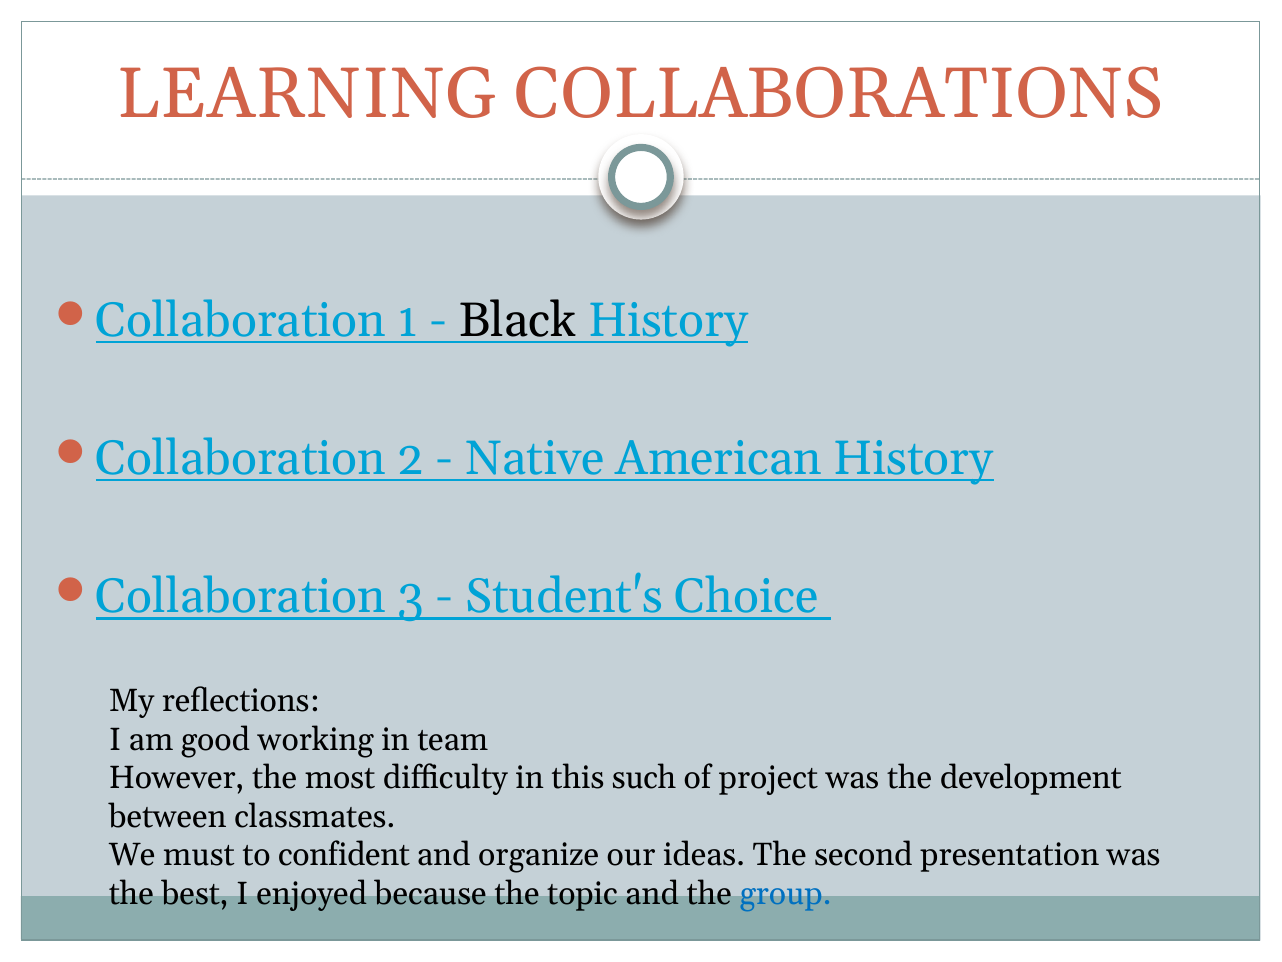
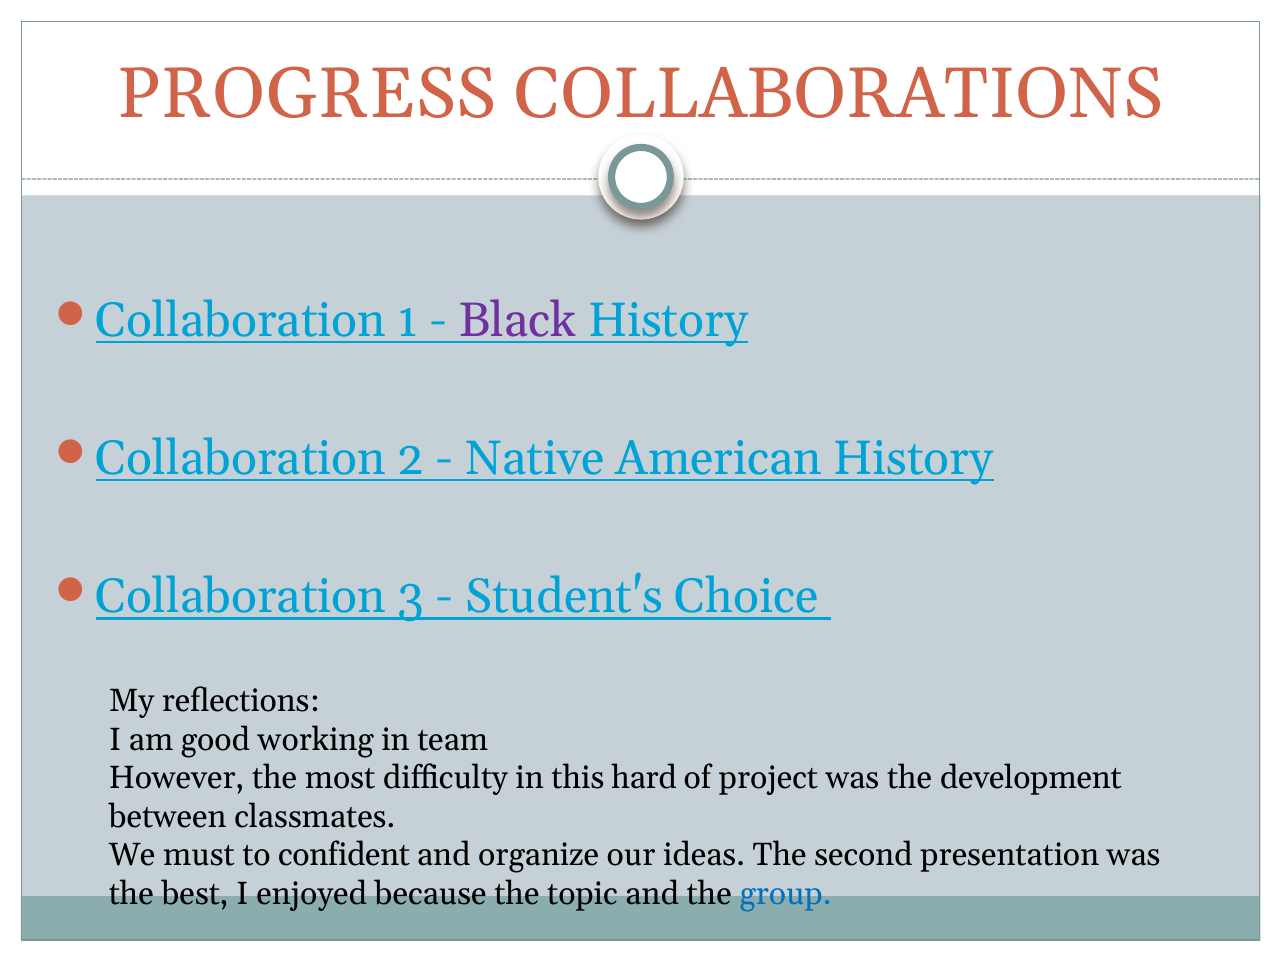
LEARNING: LEARNING -> PROGRESS (307, 94)
Black colour: black -> purple (518, 320)
such: such -> hard (644, 778)
